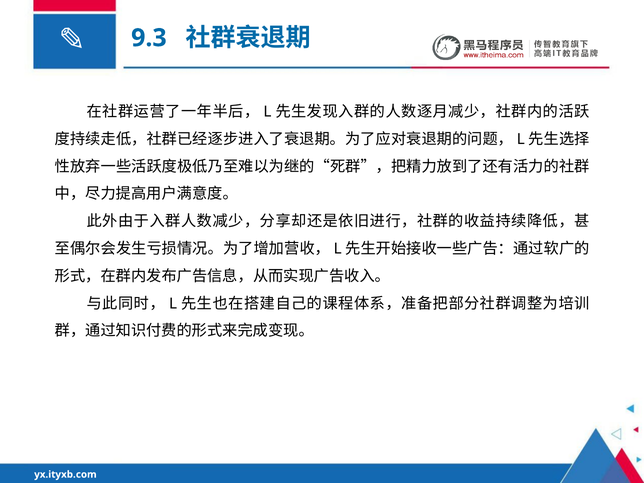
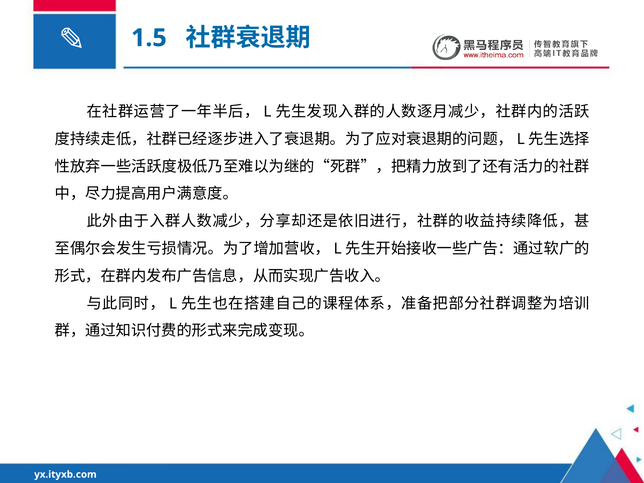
9.3: 9.3 -> 1.5 (149, 38)
